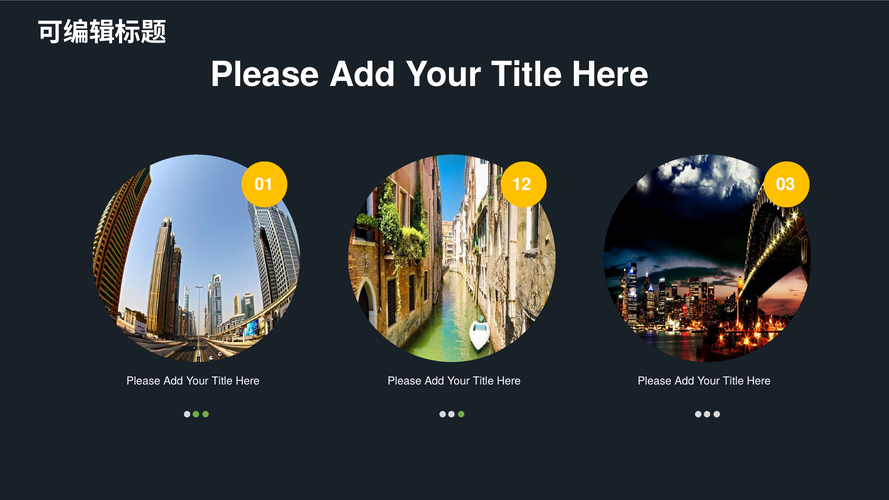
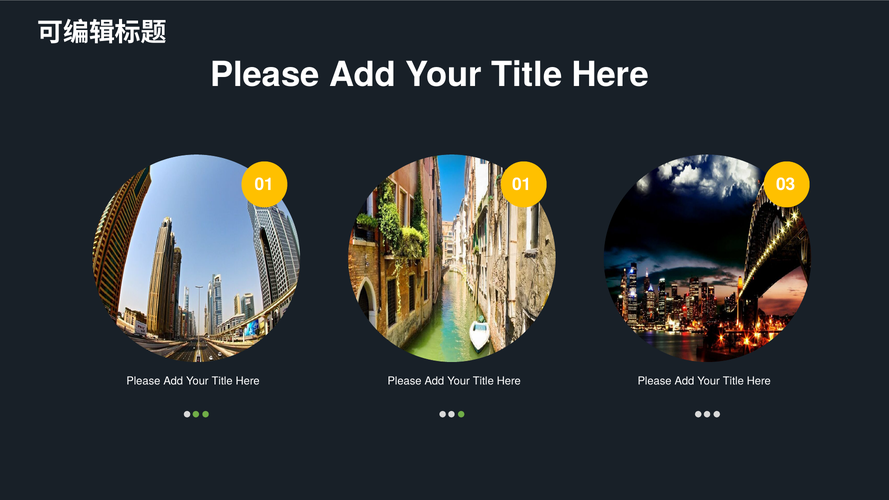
01 12: 12 -> 01 (522, 184)
